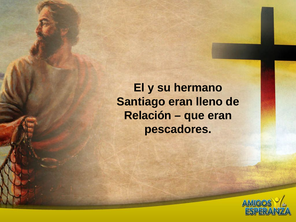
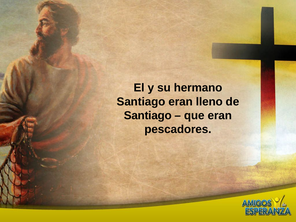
Relación: Relación -> Santiago (148, 115)
